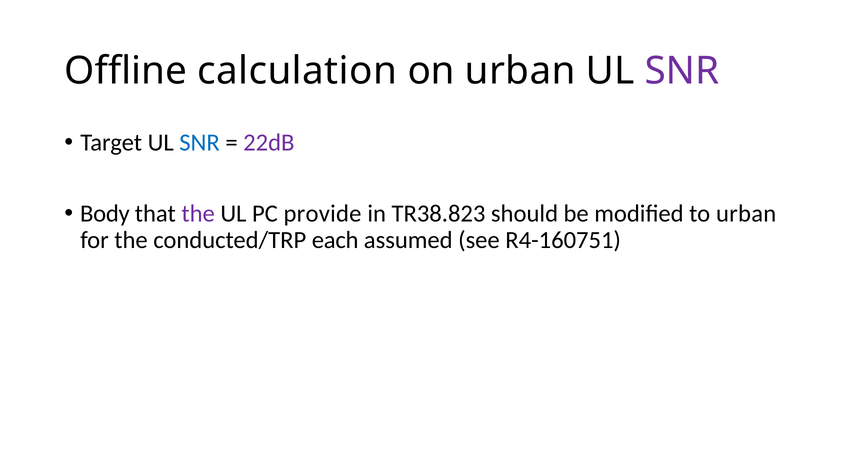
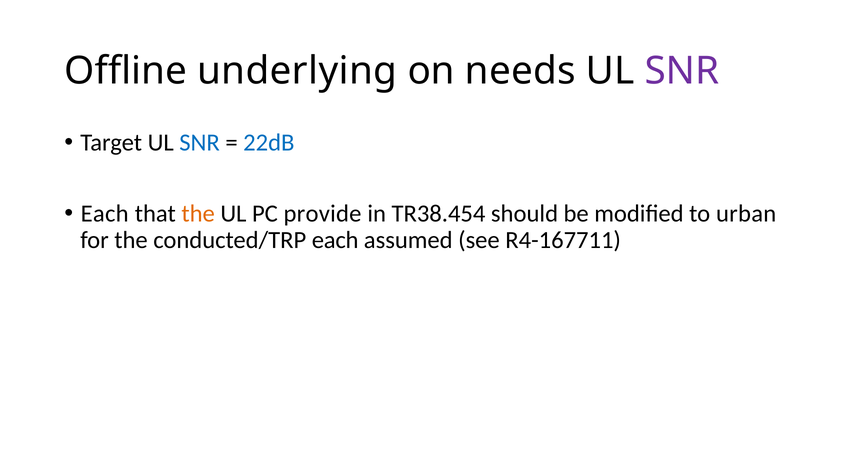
calculation: calculation -> underlying (297, 71)
on urban: urban -> needs (520, 71)
22dB colour: purple -> blue (269, 143)
Body: Body -> Each (105, 214)
the colour: purple -> orange (198, 214)
TR38.823: TR38.823 -> TR38.454 (438, 214)
R4-160751: R4-160751 -> R4-167711 (563, 240)
